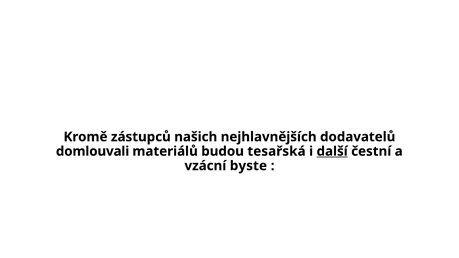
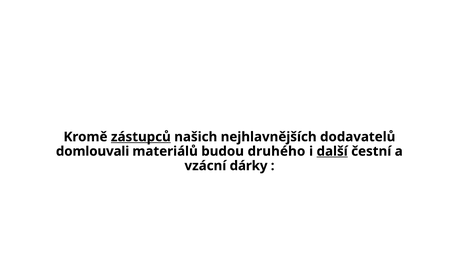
zástupců underline: none -> present (141, 137)
tesařská: tesařská -> druhého (276, 151)
byste: byste -> dárky (249, 166)
